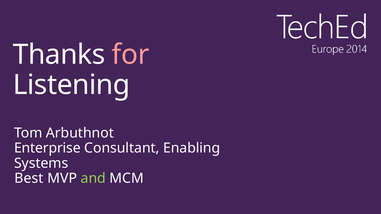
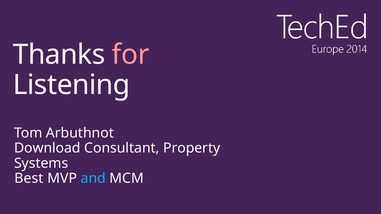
Enterprise: Enterprise -> Download (47, 148)
Enabling: Enabling -> Property (192, 148)
and colour: light green -> light blue (93, 178)
